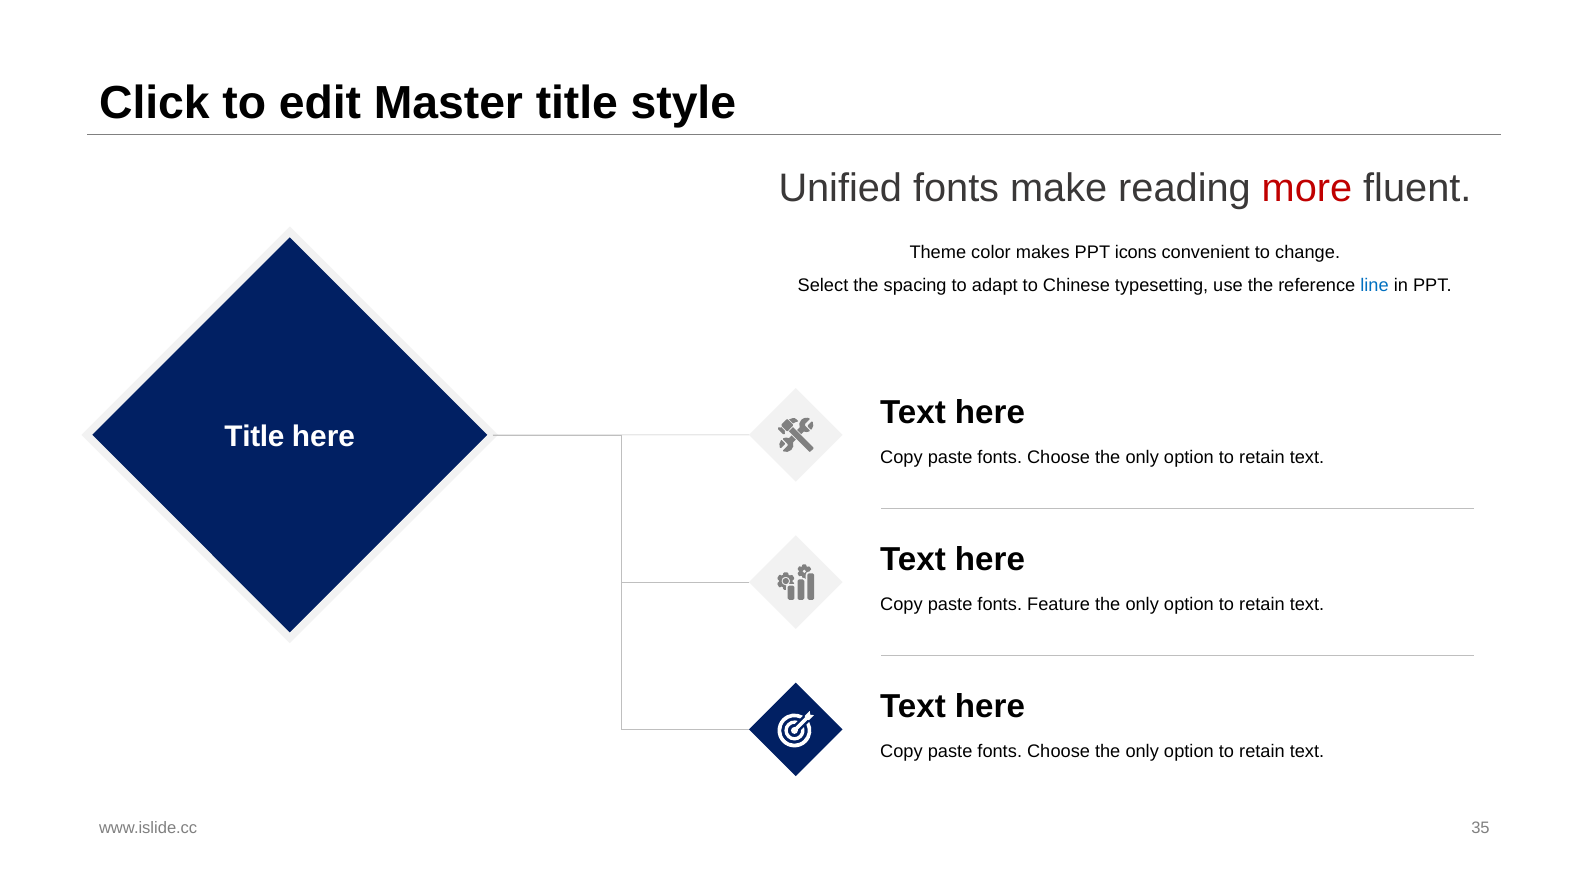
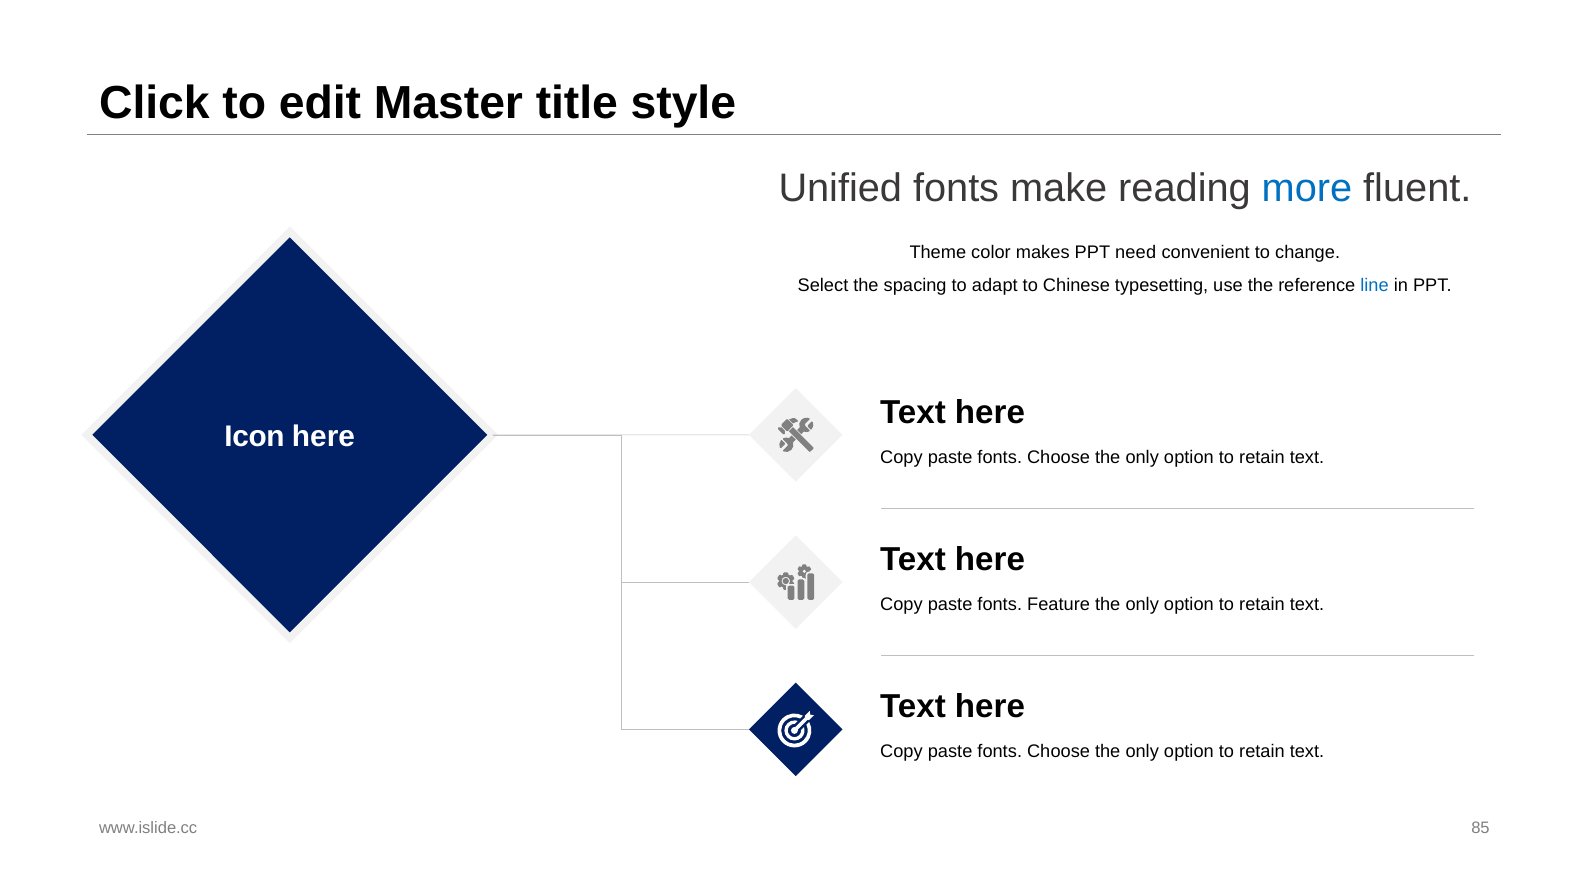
more colour: red -> blue (1307, 188)
icons: icons -> need (1136, 252)
Title: Title -> Icon (254, 437)
35: 35 -> 85 (1480, 828)
